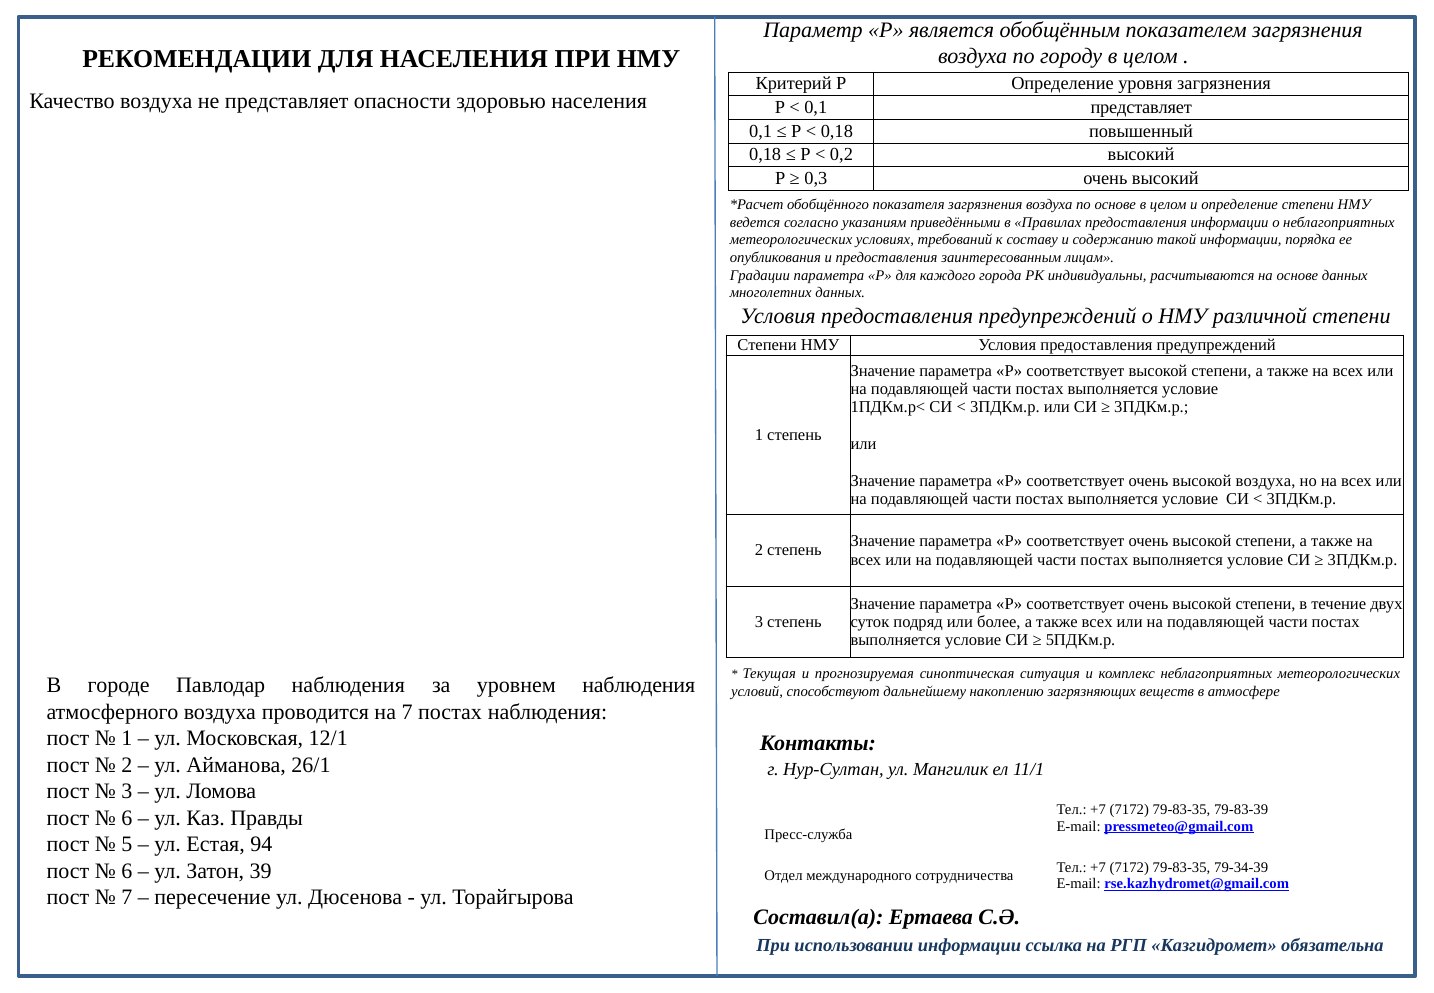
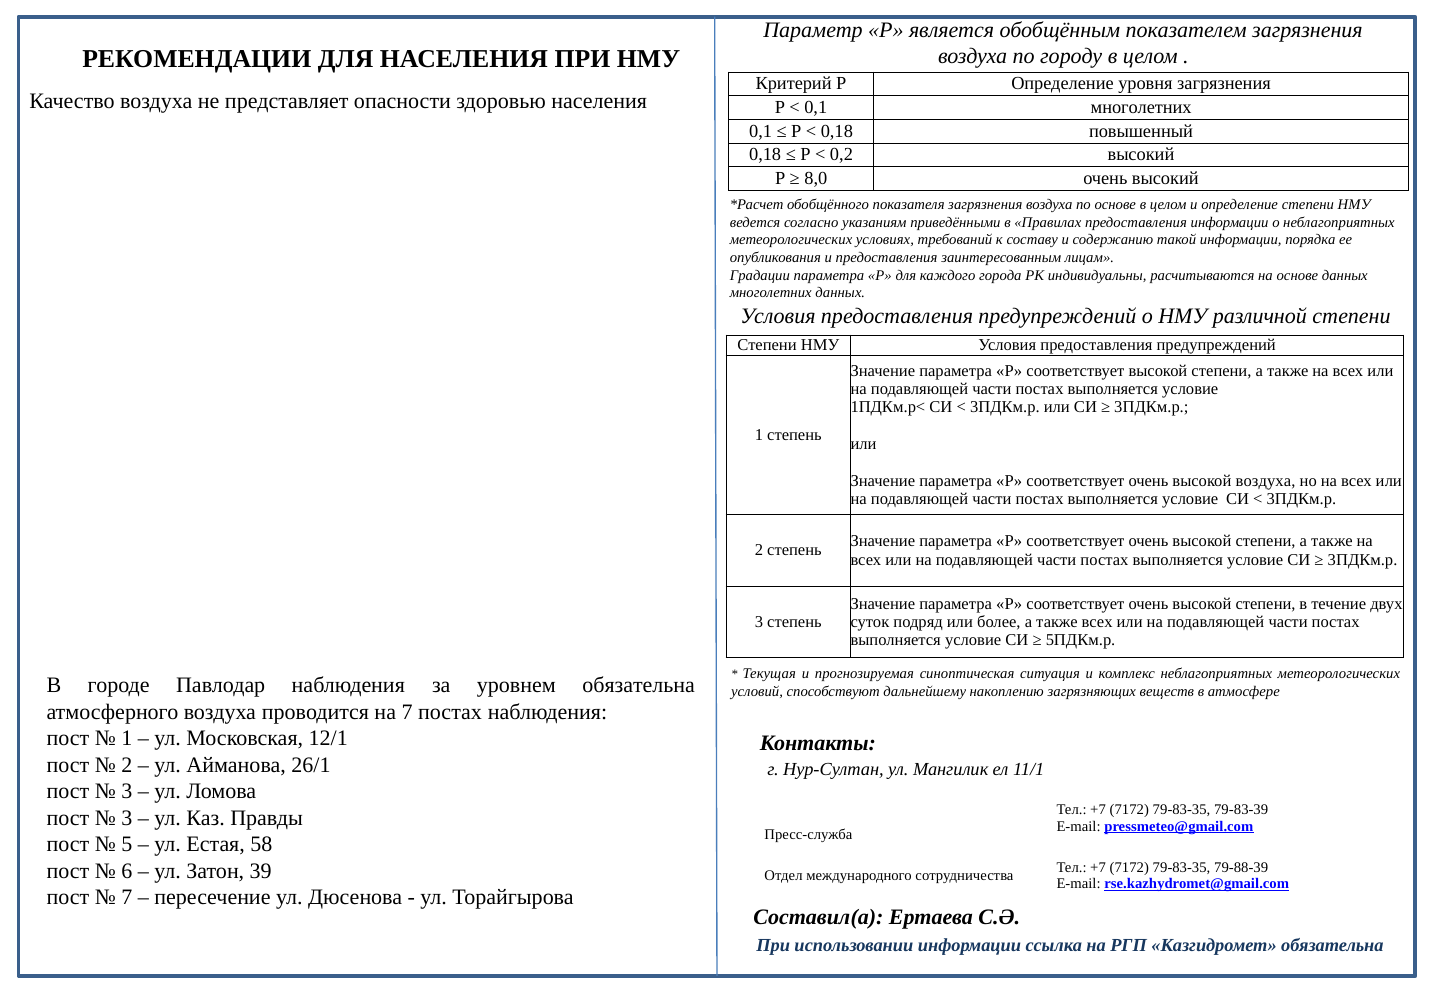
0,1 представляет: представляет -> многолетних (1141, 107)
0,3: 0,3 -> 8,0 (816, 178)
уровнем наблюдения: наблюдения -> обязательна (639, 685)
6: 6 -> 3 (127, 818)
94: 94 -> 58 (261, 844)
79-34-39: 79-34-39 -> 79-88-39 (1241, 867)
